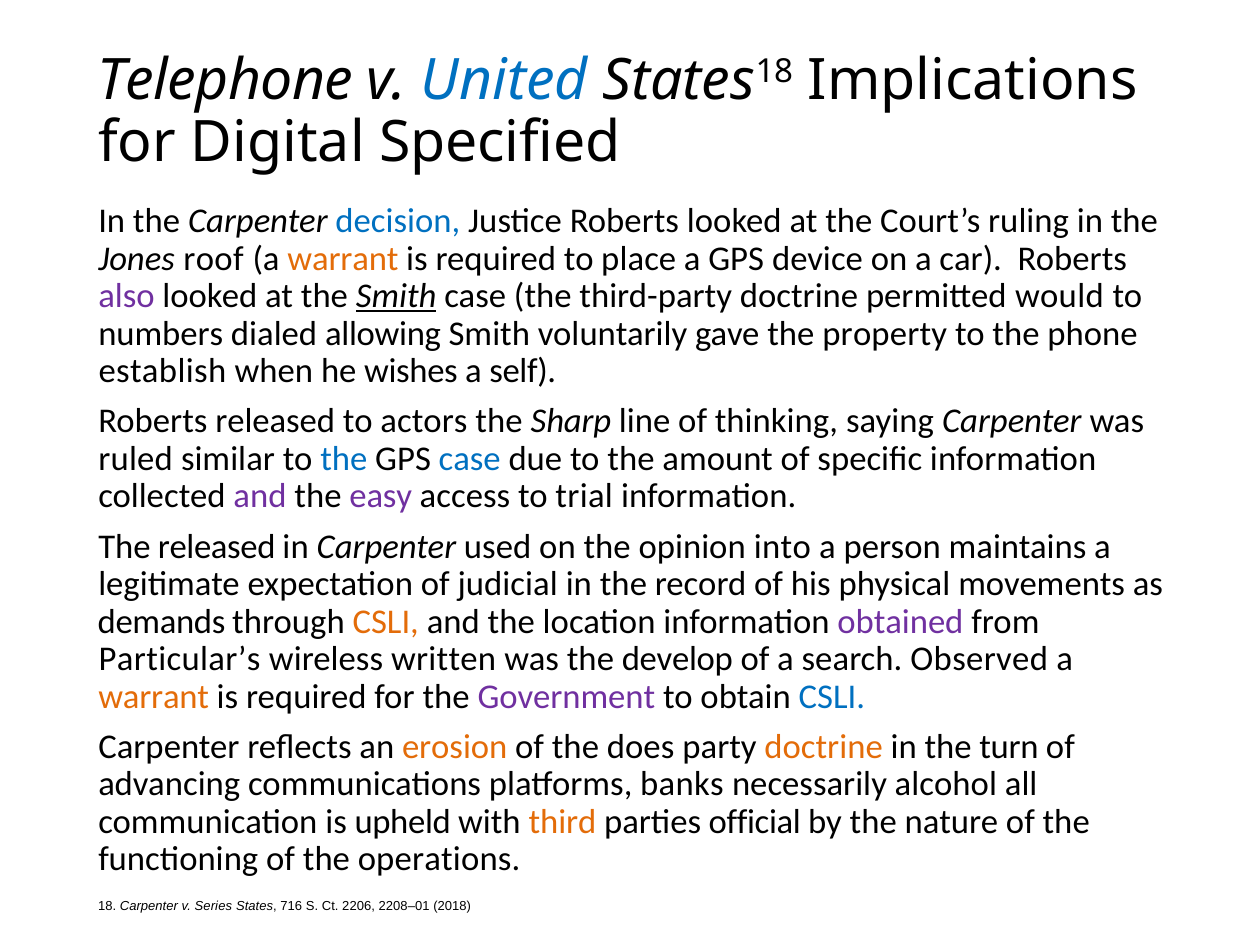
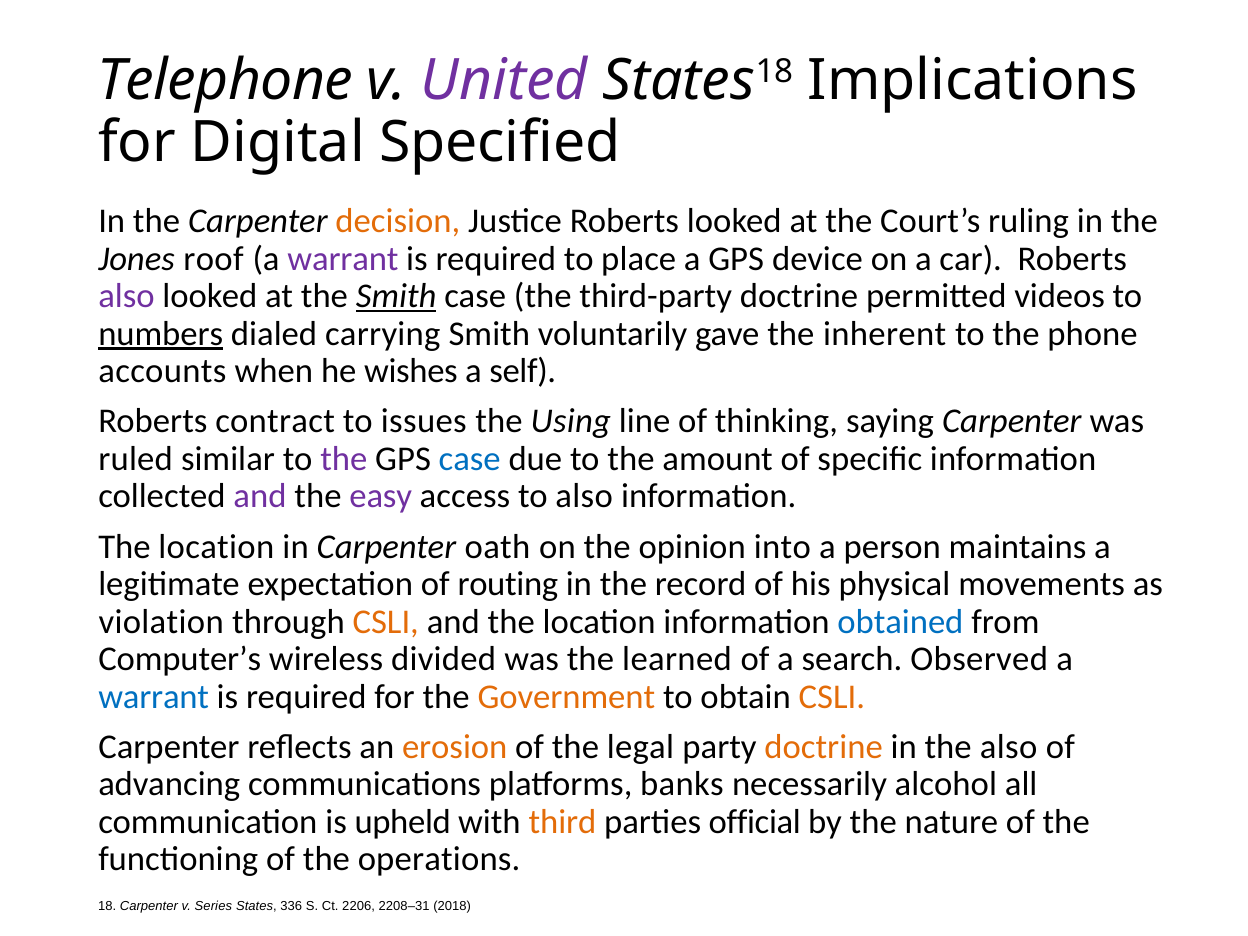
United colour: blue -> purple (504, 80)
decision colour: blue -> orange (398, 221)
warrant colour: orange -> purple (343, 259)
would: would -> videos (1060, 296)
numbers underline: none -> present (161, 334)
allowing: allowing -> carrying (383, 334)
property: property -> inherent (885, 334)
establish: establish -> accounts (162, 371)
Roberts released: released -> contract (275, 422)
actors: actors -> issues (424, 422)
Sharp: Sharp -> Using (571, 422)
the colour: blue -> purple (344, 459)
to trial: trial -> also (584, 496)
released: released -> location (216, 547)
used: used -> oath (498, 547)
judicial: judicial -> routing (508, 584)
demands: demands -> violation (161, 622)
obtained colour: purple -> blue (900, 622)
Particular’s: Particular’s -> Computer’s (180, 659)
written: written -> divided (444, 659)
develop: develop -> learned (677, 659)
warrant colour: orange -> blue (154, 697)
Government colour: purple -> orange (566, 697)
CSLI colour: blue -> orange (832, 697)
does: does -> legal (640, 747)
the turn: turn -> also (1009, 747)
716: 716 -> 336 (291, 907)
2208–01: 2208–01 -> 2208–31 (404, 907)
